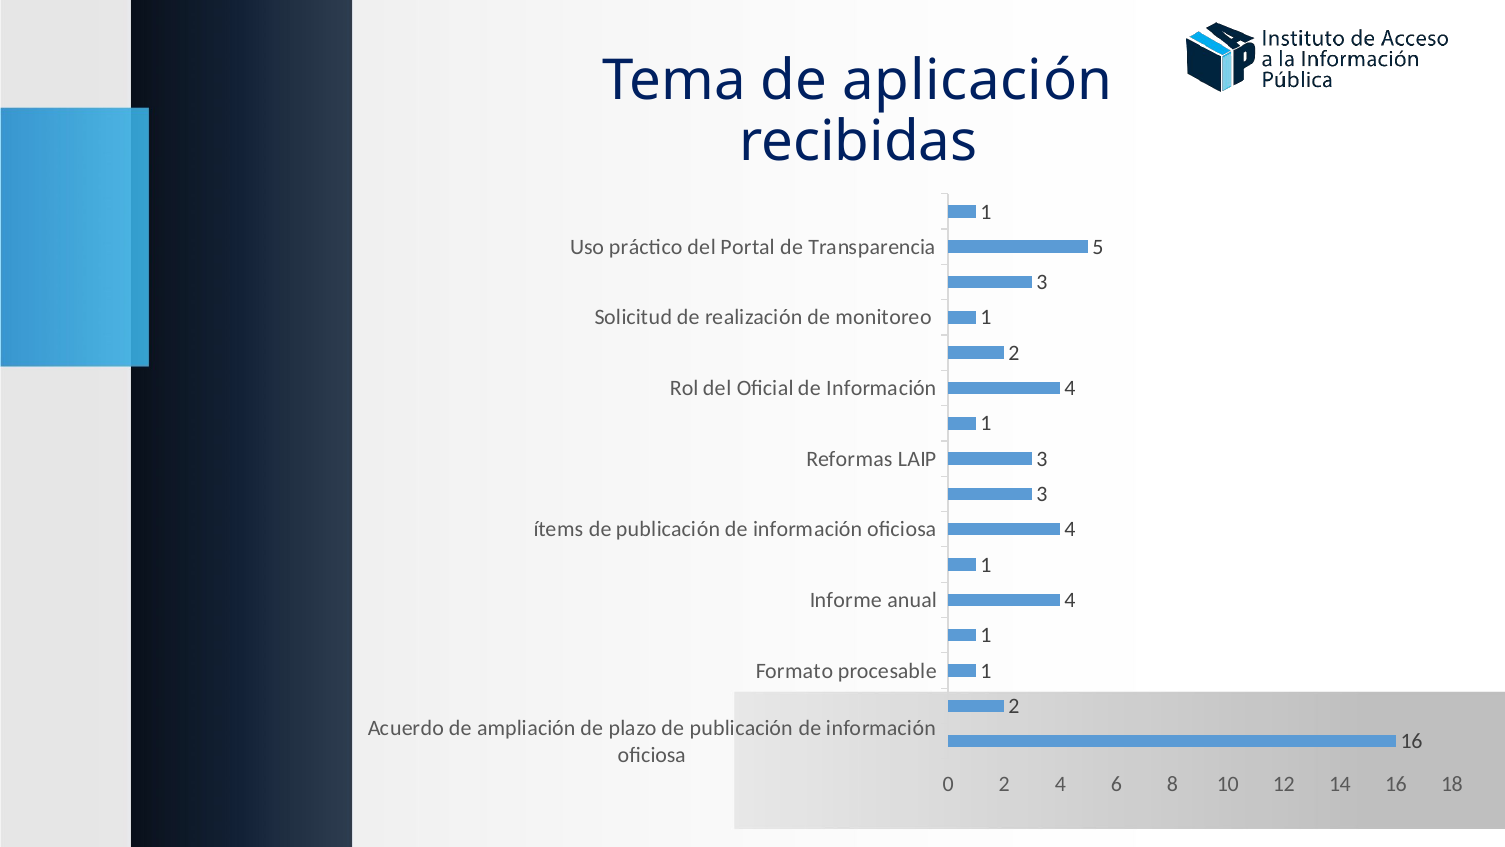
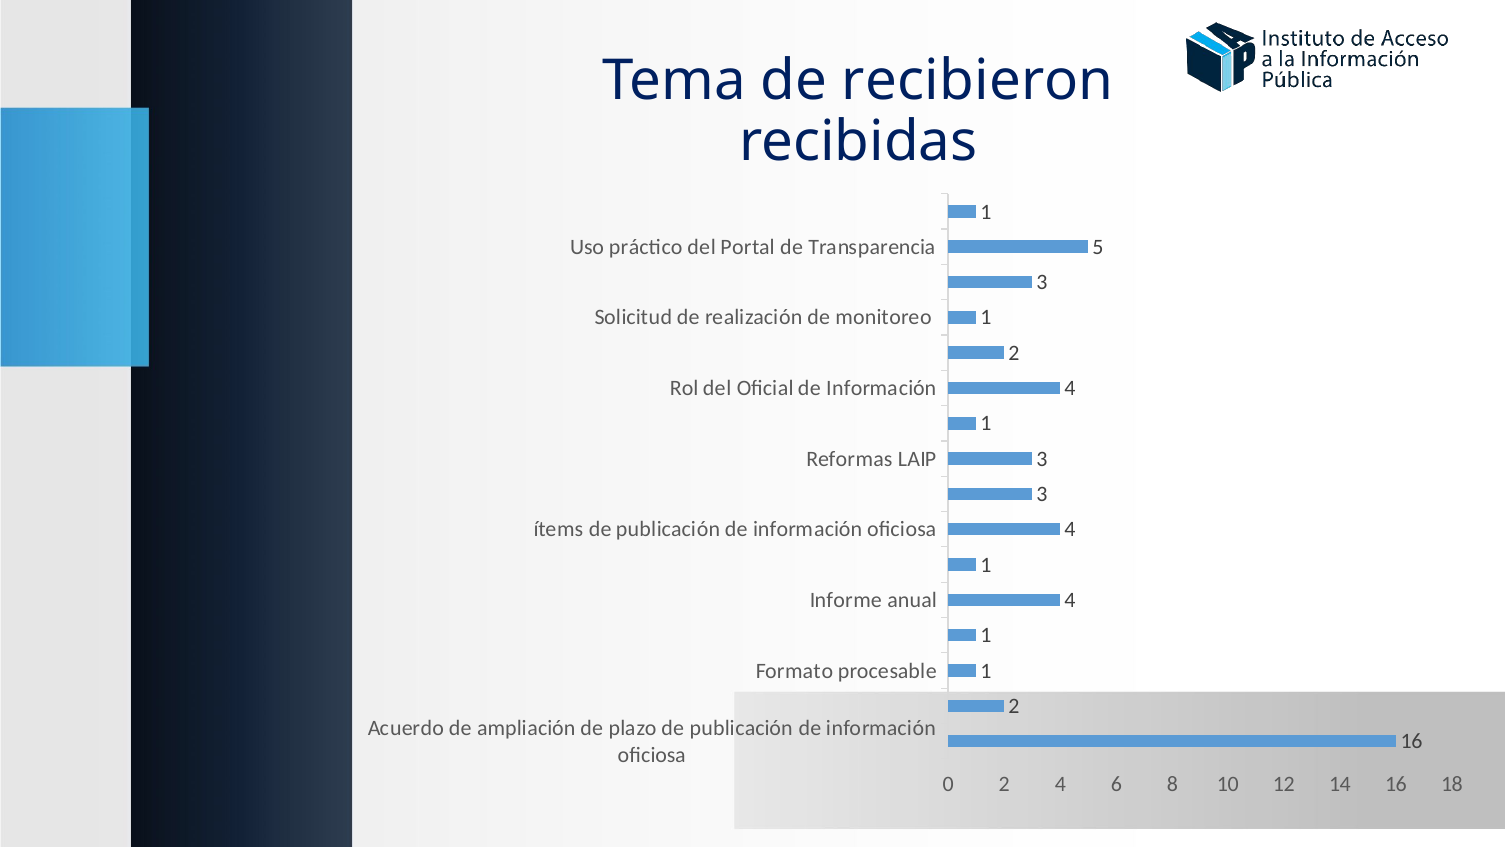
aplicación: aplicación -> recibieron (978, 81)
